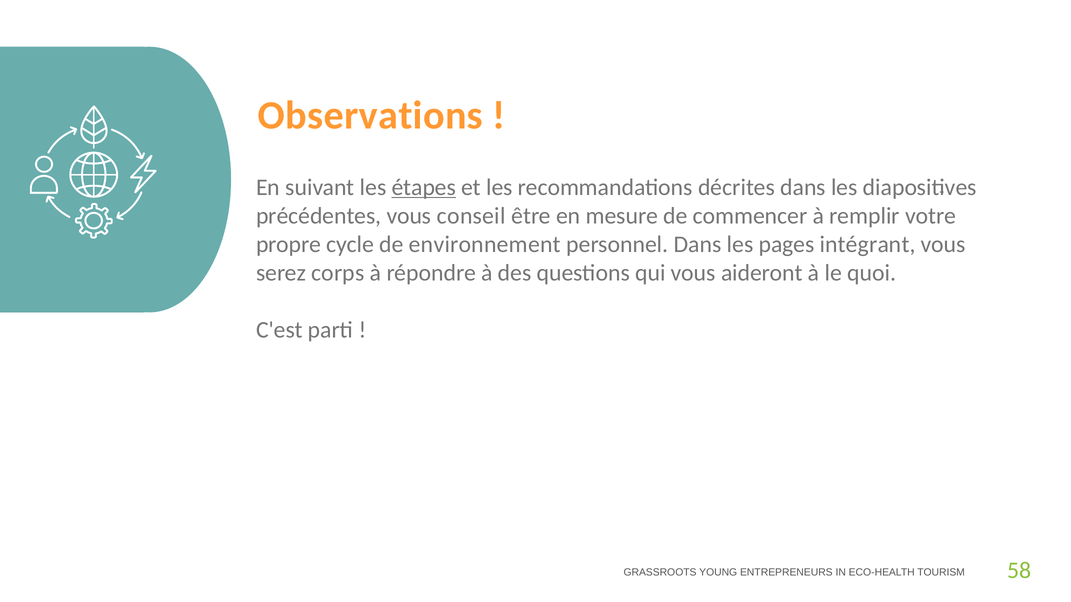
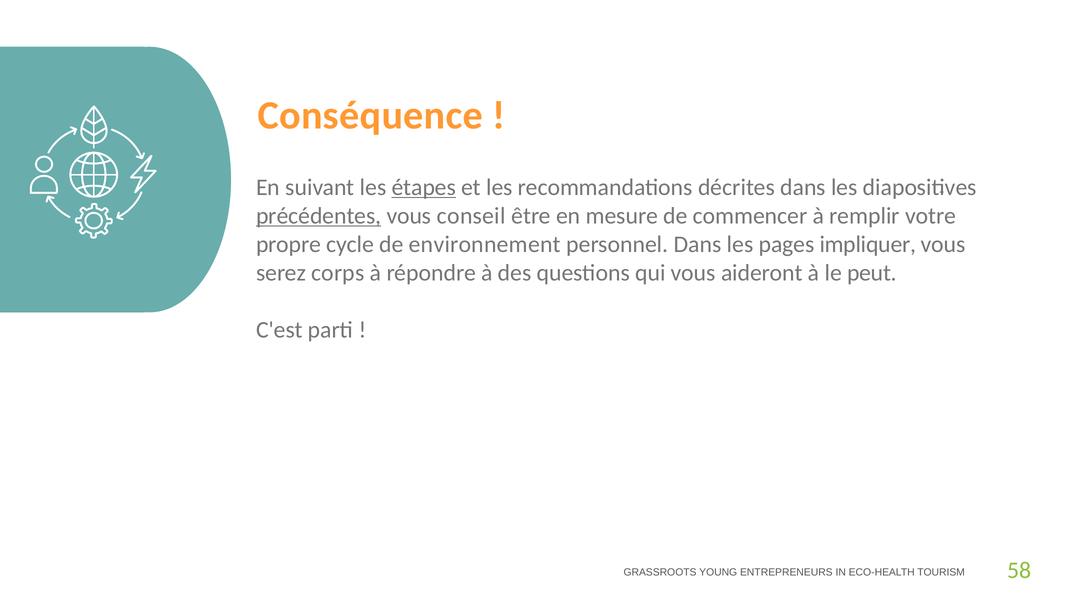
Observations: Observations -> Conséquence (370, 115)
précédentes underline: none -> present (319, 216)
intégrant: intégrant -> impliquer (868, 245)
quoi: quoi -> peut (872, 273)
